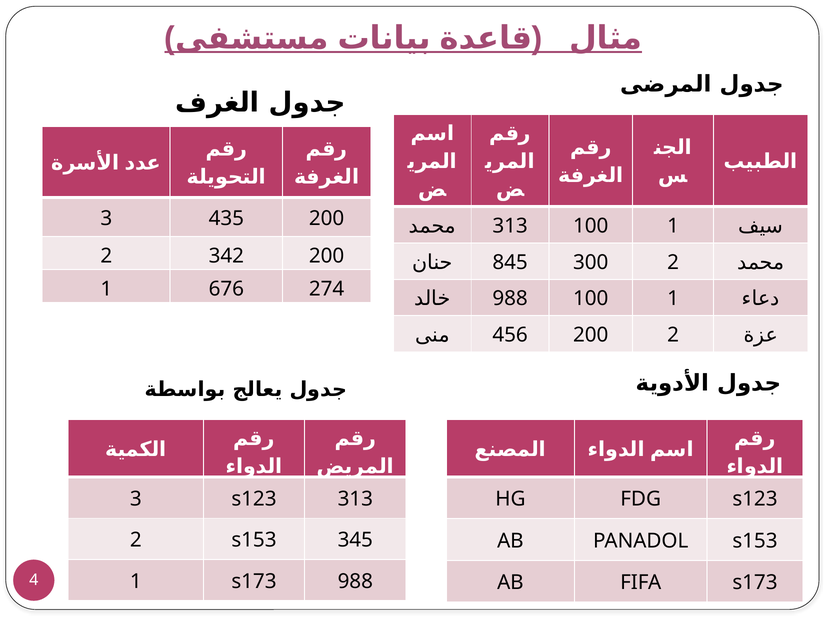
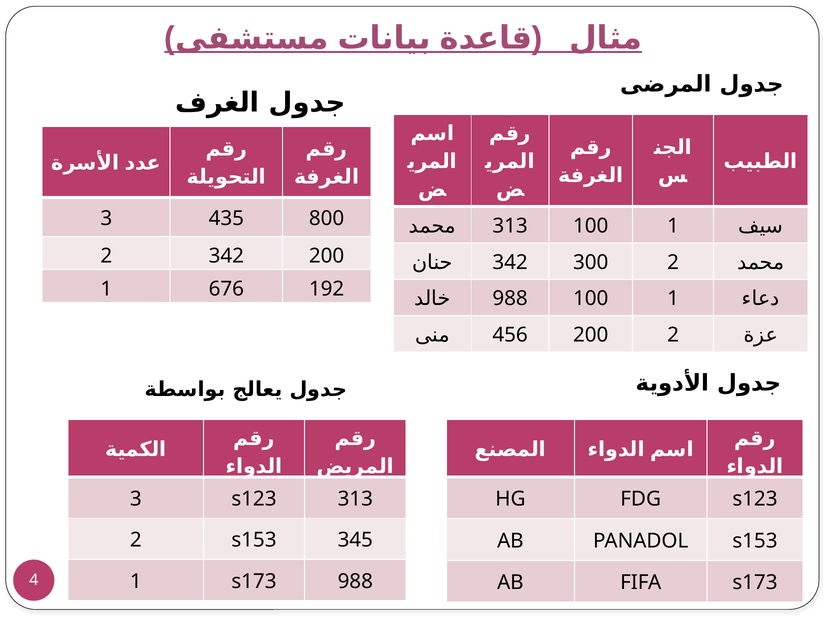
435 200: 200 -> 800 (327, 219)
845: 845 -> 342 (510, 263)
274: 274 -> 192 (327, 289)
